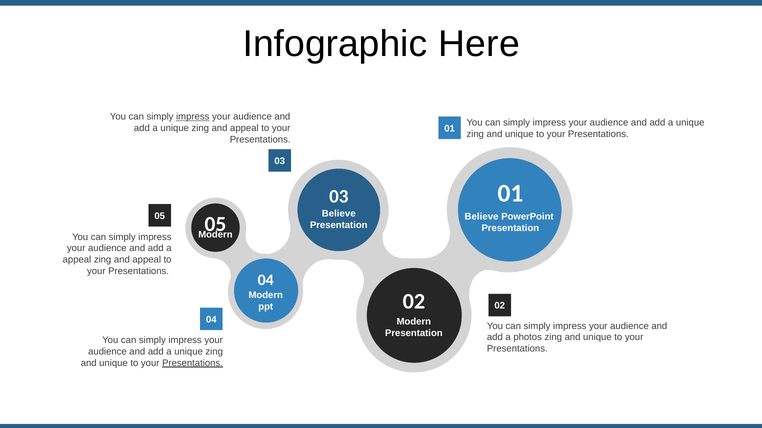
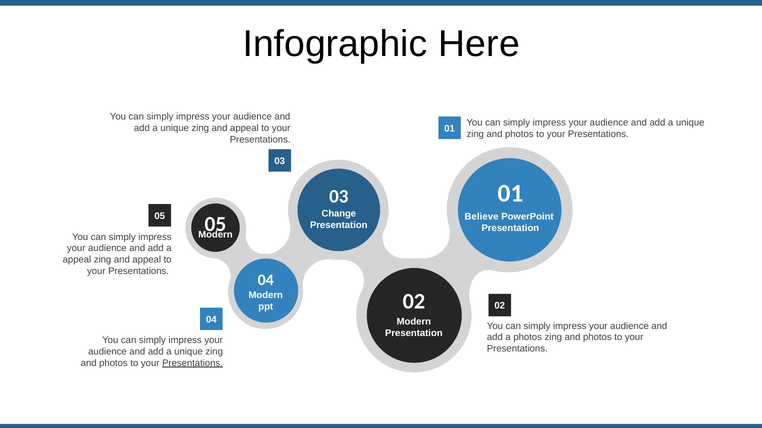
impress underline: present -> none (193, 117)
unique: unique -> photos (519, 134)
Believe: Believe -> Change (339, 214)
unique: unique -> photos (597, 338)
unique: unique -> photos (113, 363)
